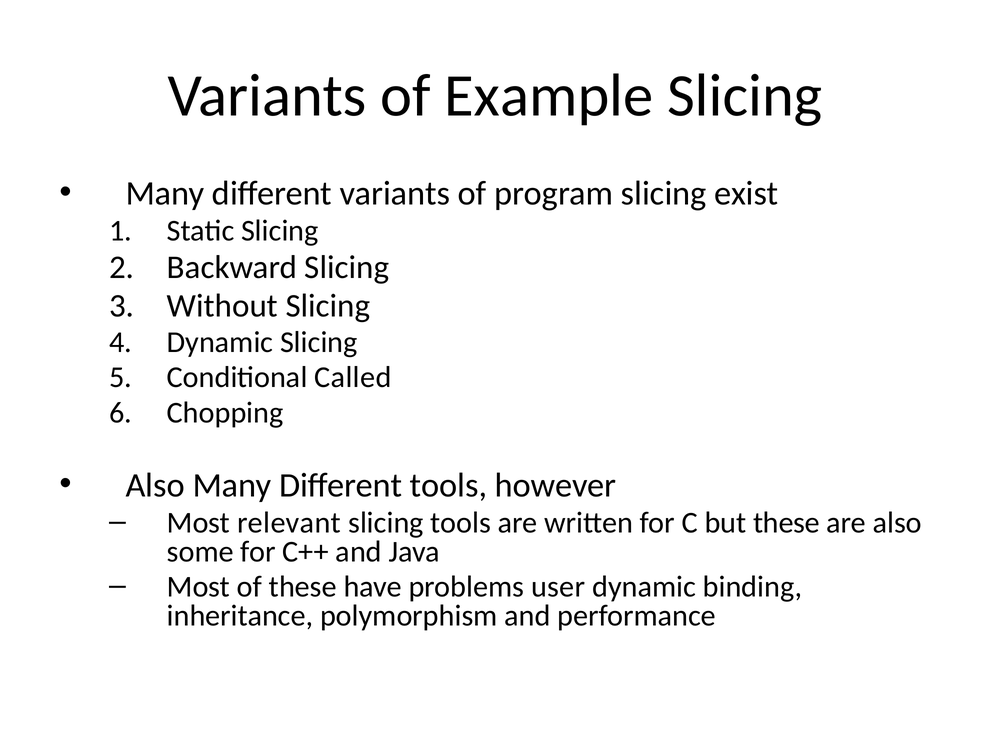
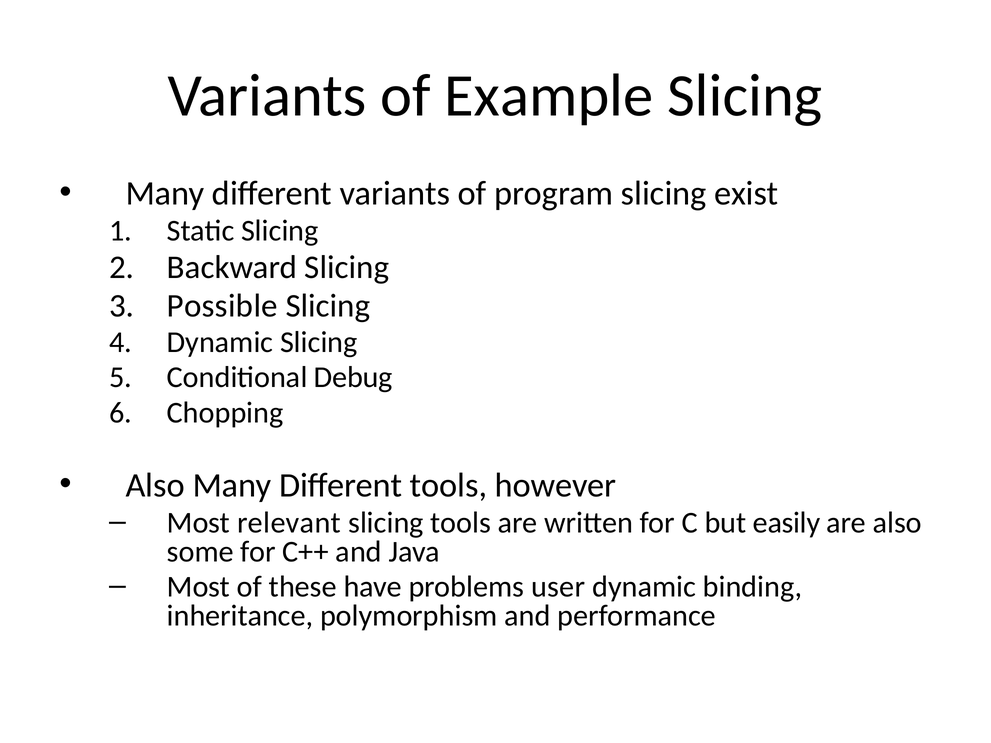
Without: Without -> Possible (222, 306)
Called: Called -> Debug (353, 378)
but these: these -> easily (787, 523)
